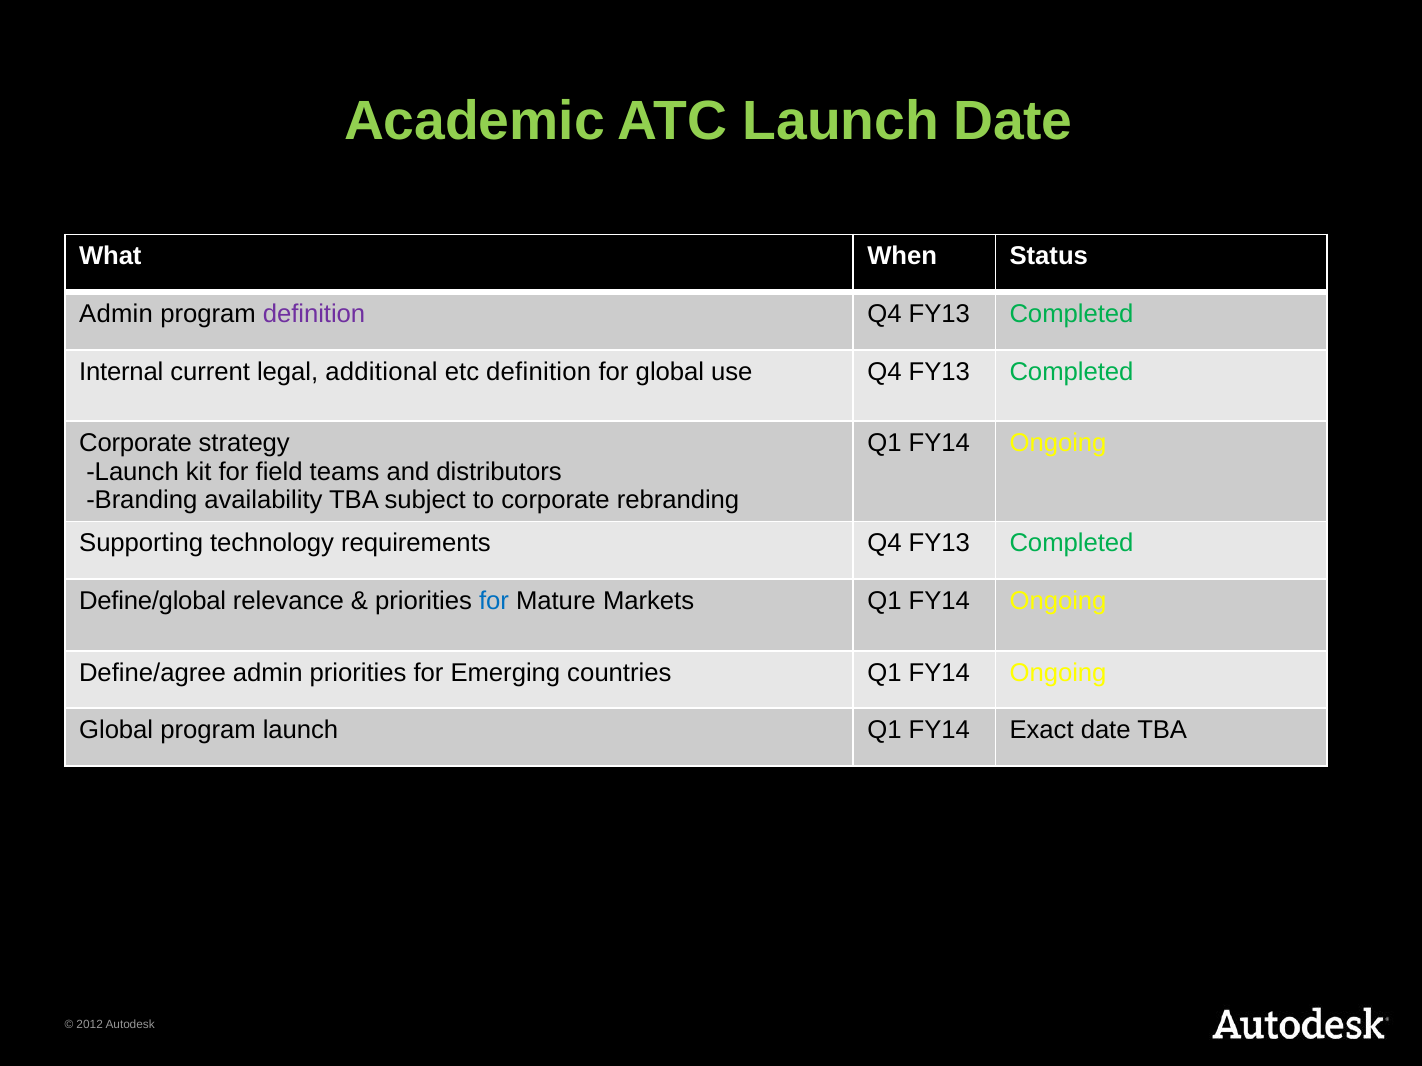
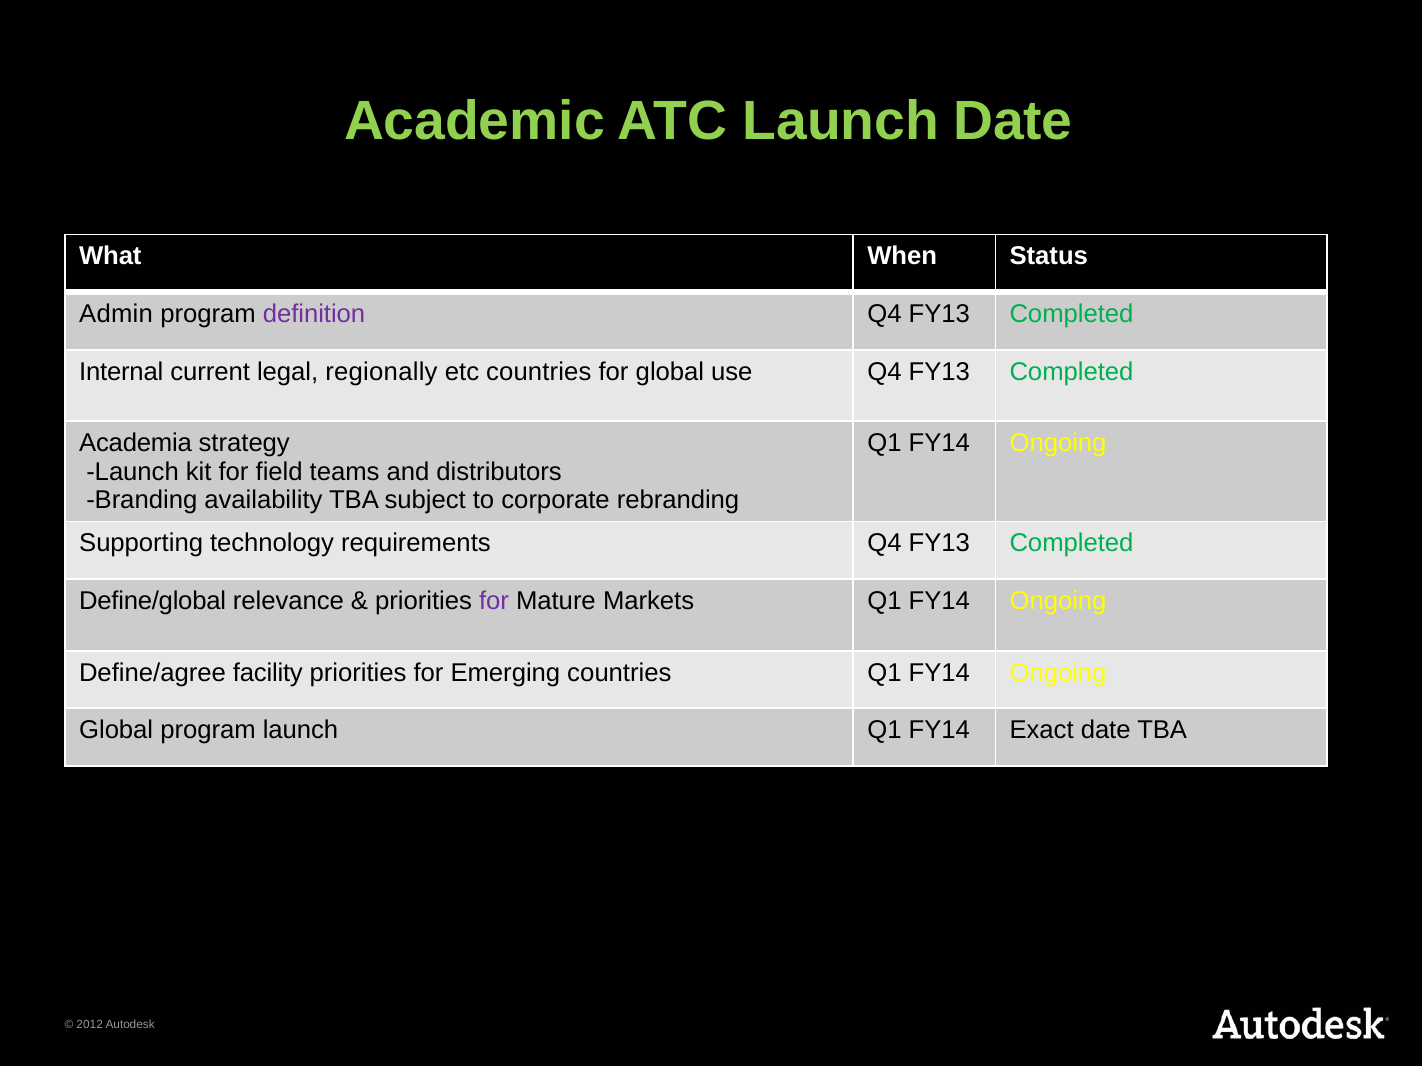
additional: additional -> regionally (381, 372)
etc definition: definition -> countries (539, 372)
Corporate: Corporate -> Academia (136, 443)
for colour: blue -> purple (494, 601)
Define/agree admin: admin -> facility (268, 673)
